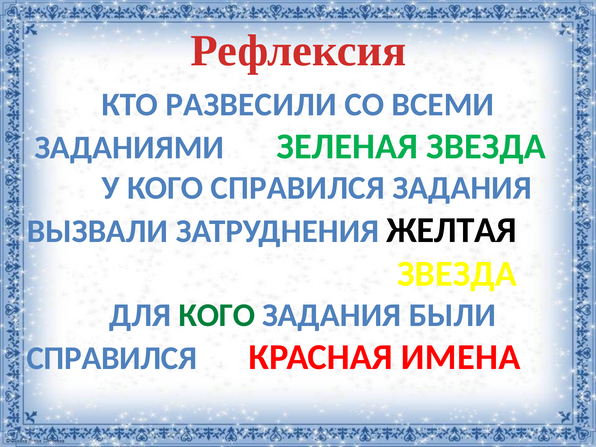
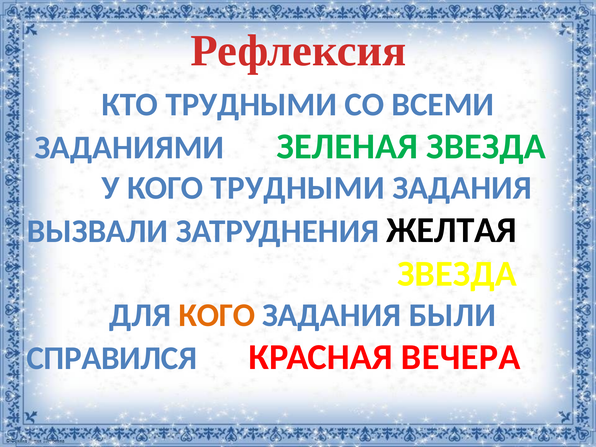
КТО РАЗВЕСИЛИ: РАЗВЕСИЛИ -> ТРУДНЫМИ (251, 105)
КОГО СПРАВИЛСЯ: СПРАВИЛСЯ -> ТРУДНЫМИ (298, 188)
КОГО colour: green -> orange (217, 315)
ИМЕНА: ИМЕНА -> ВЕЧЕРА (461, 357)
